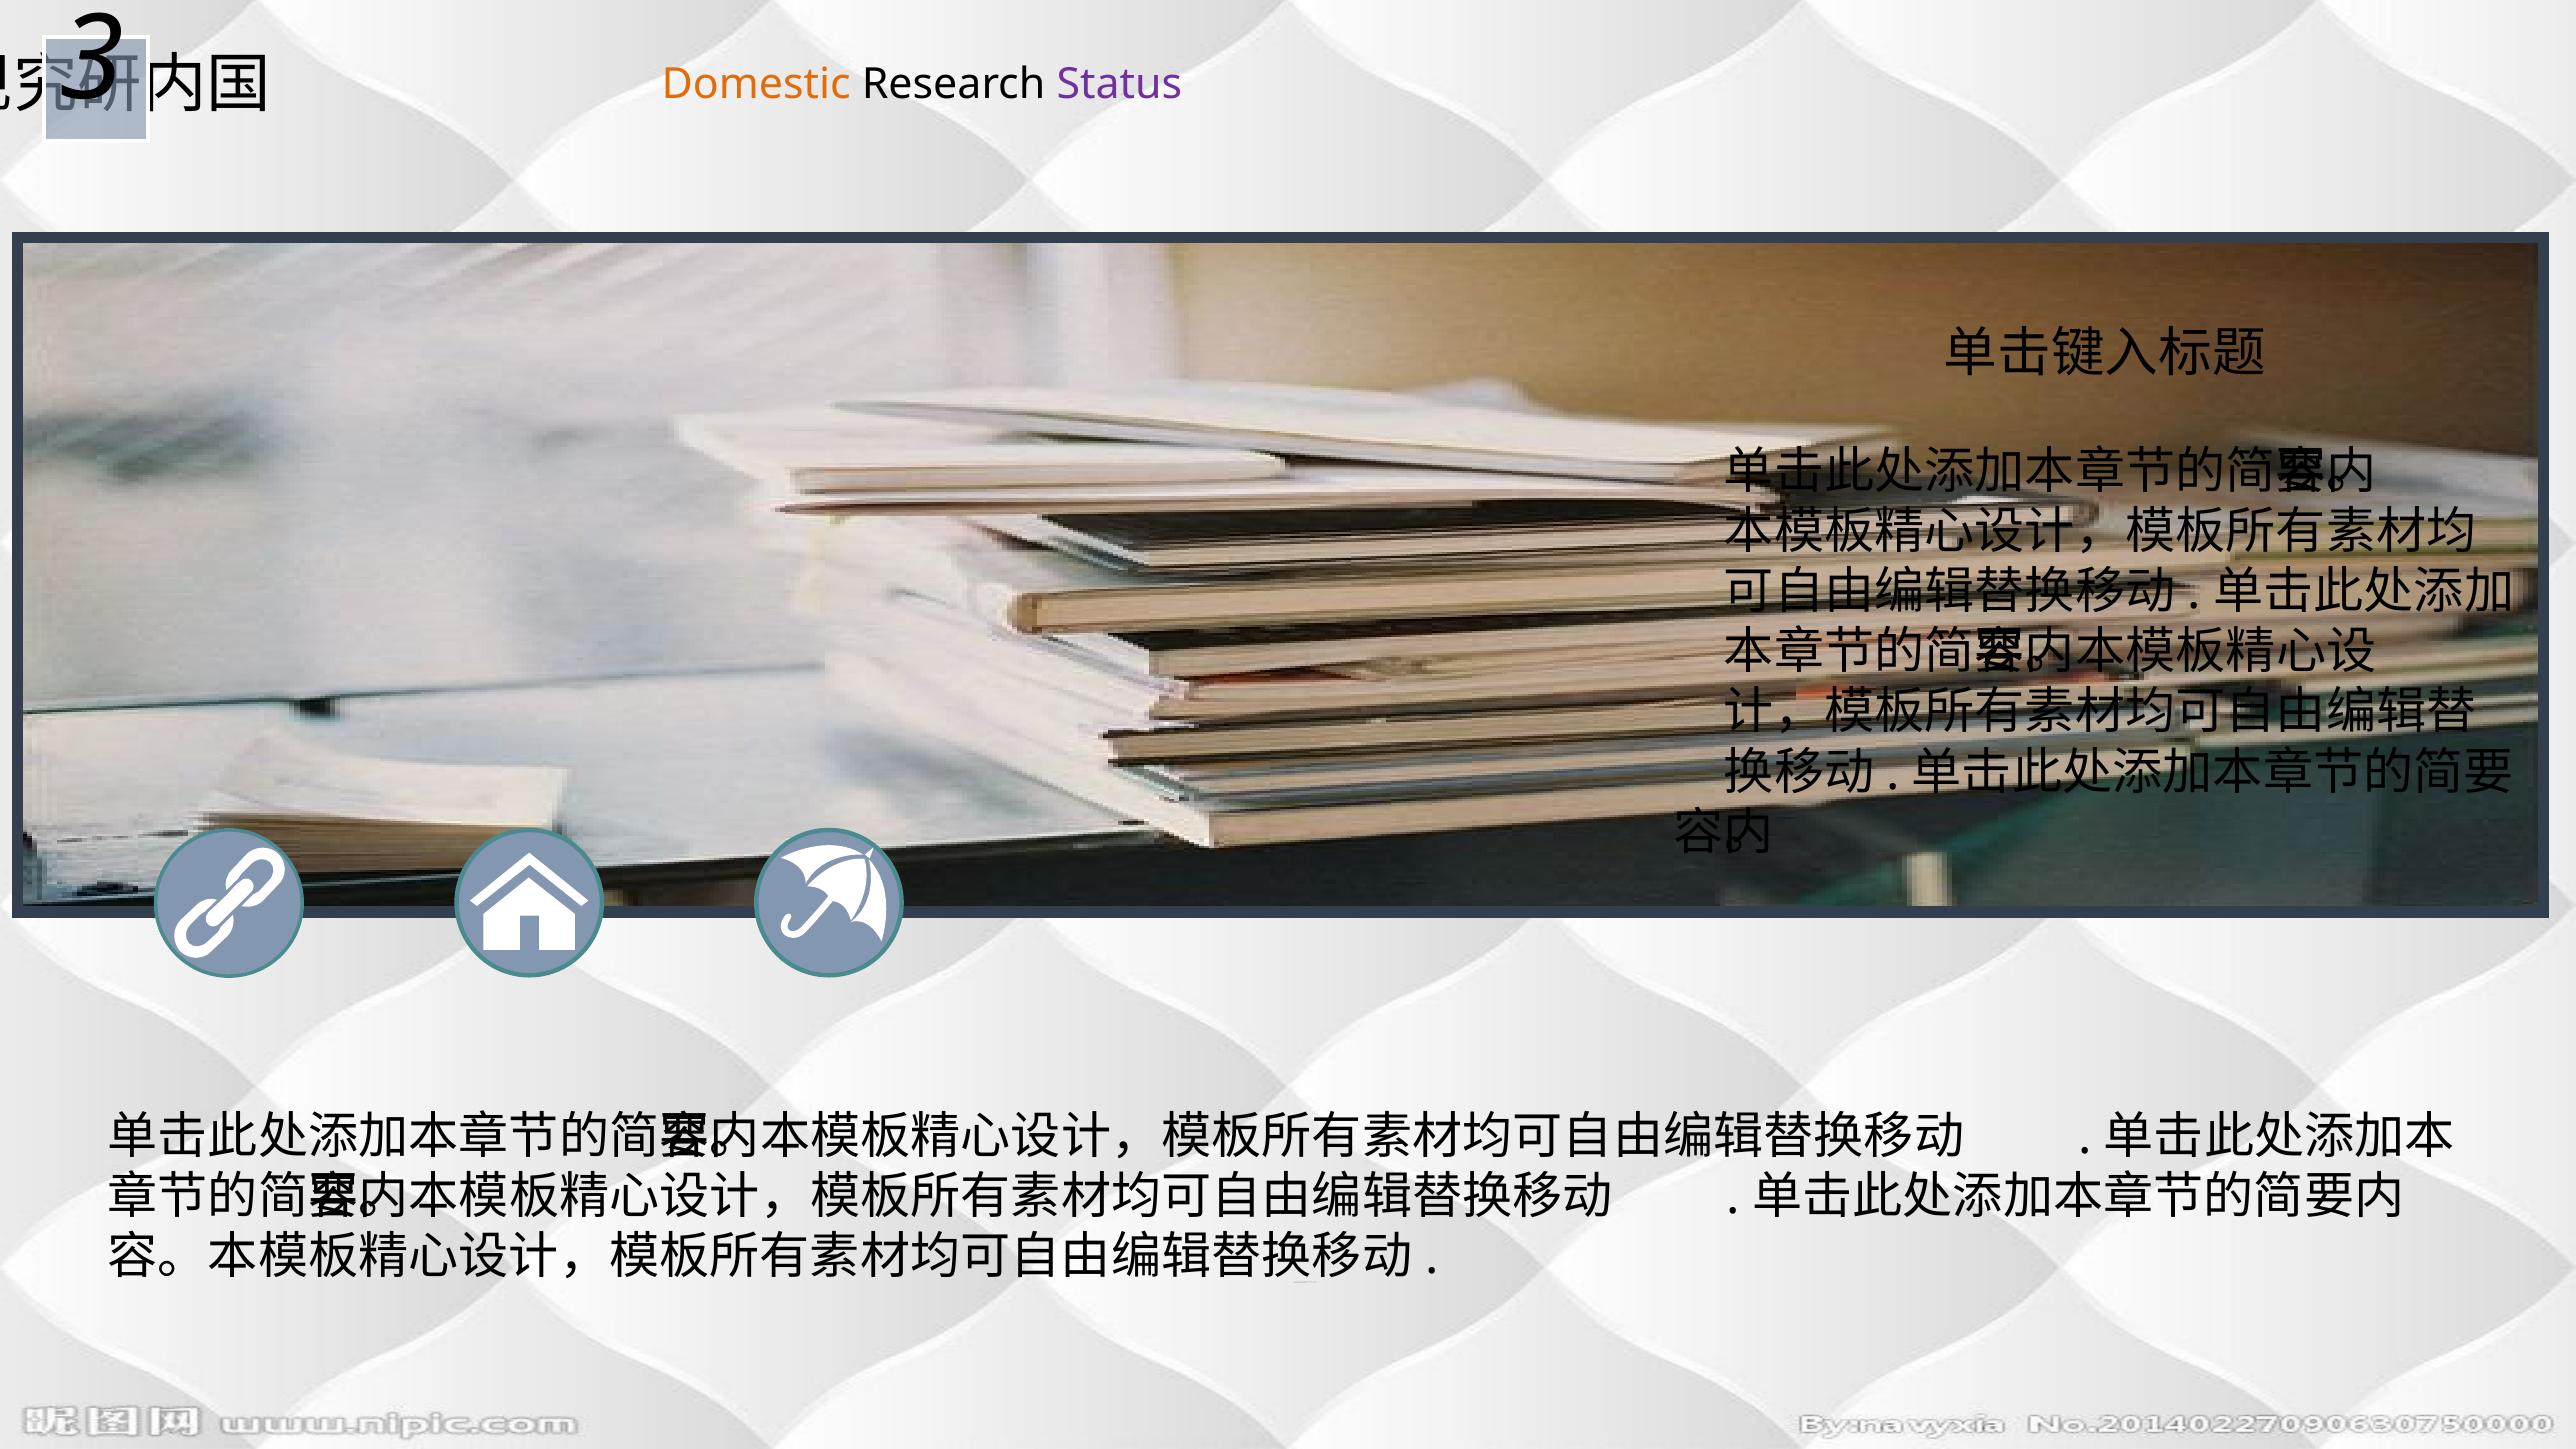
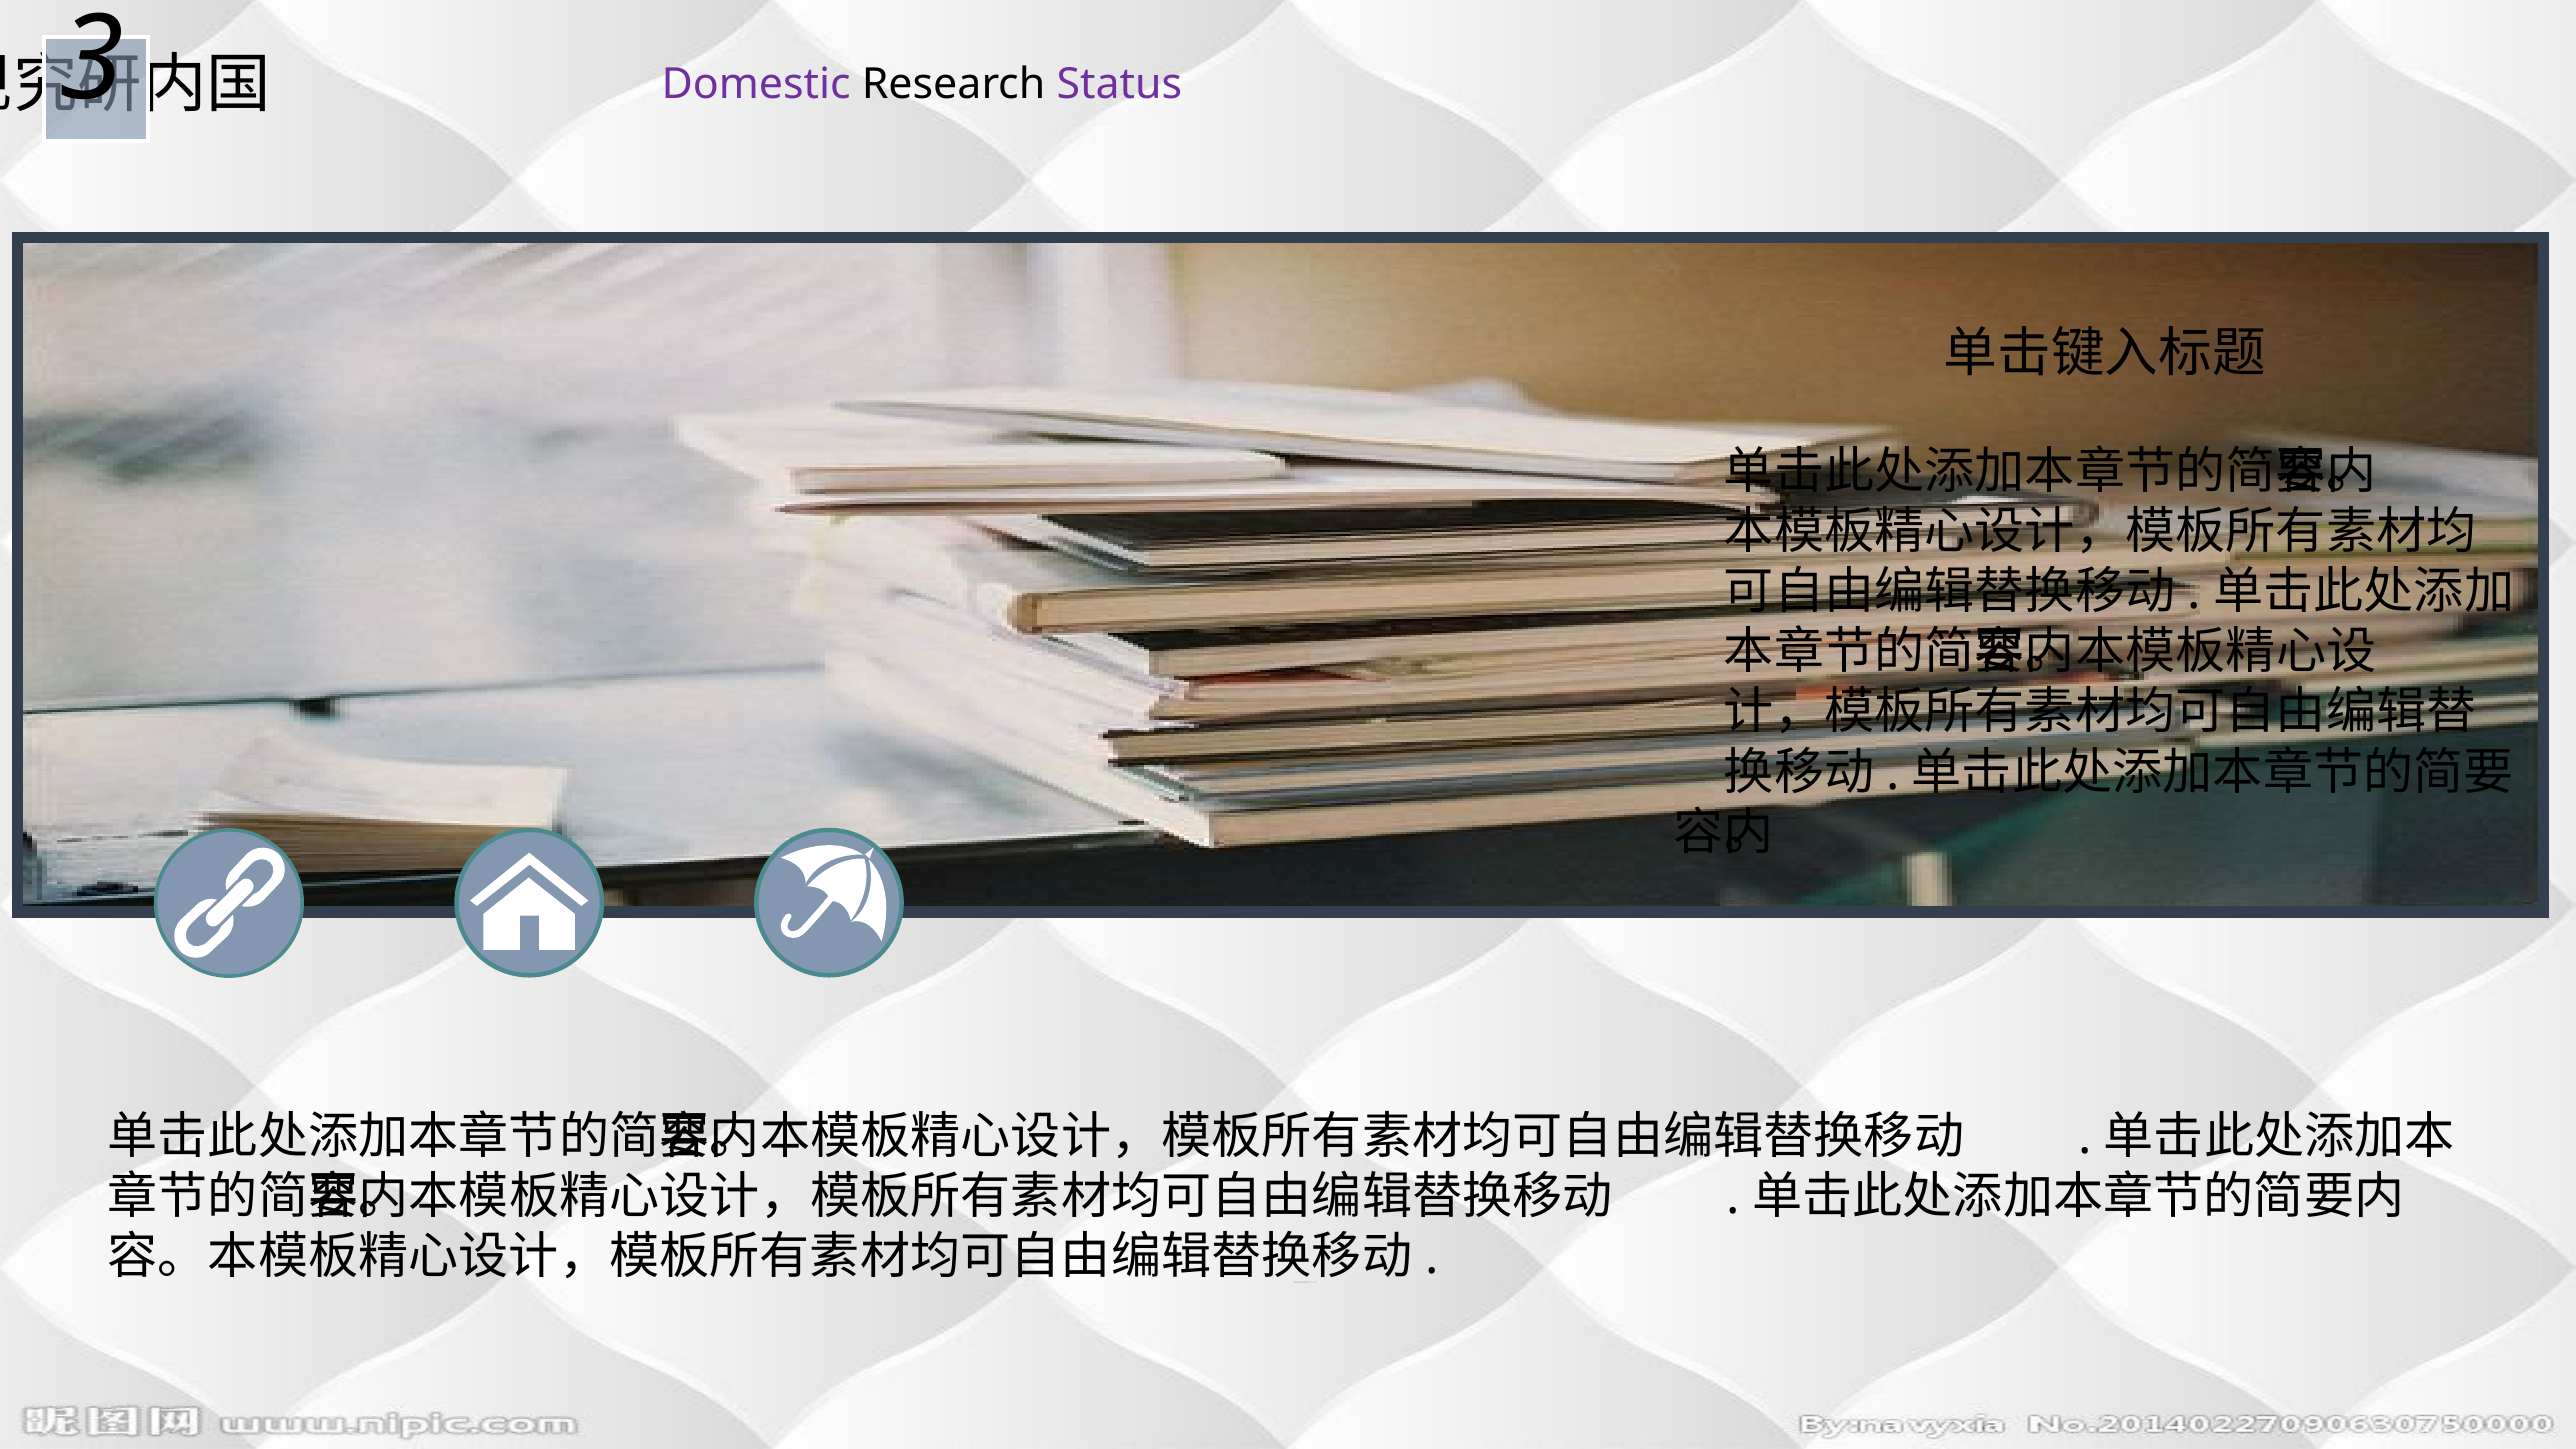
Domestic colour: orange -> purple (756, 84)
